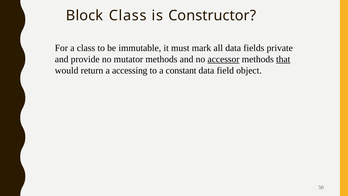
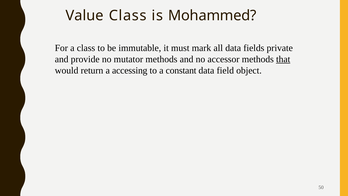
Block: Block -> Value (85, 16)
Constructor: Constructor -> Mohammed (212, 16)
accessor underline: present -> none (223, 59)
